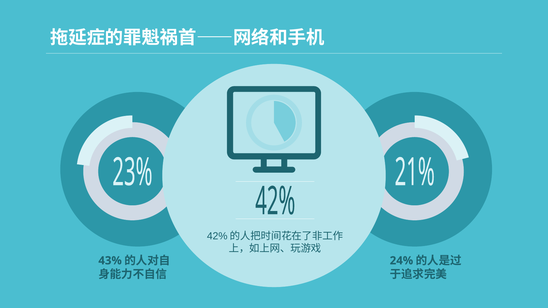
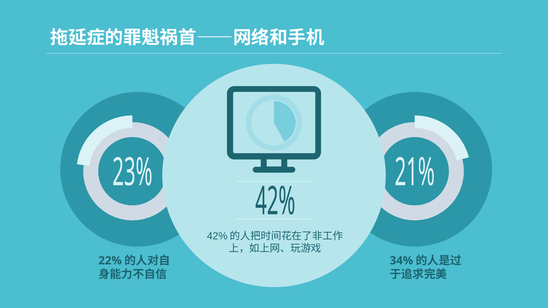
43%: 43% -> 22% (110, 261)
24%: 24% -> 34% (401, 261)
